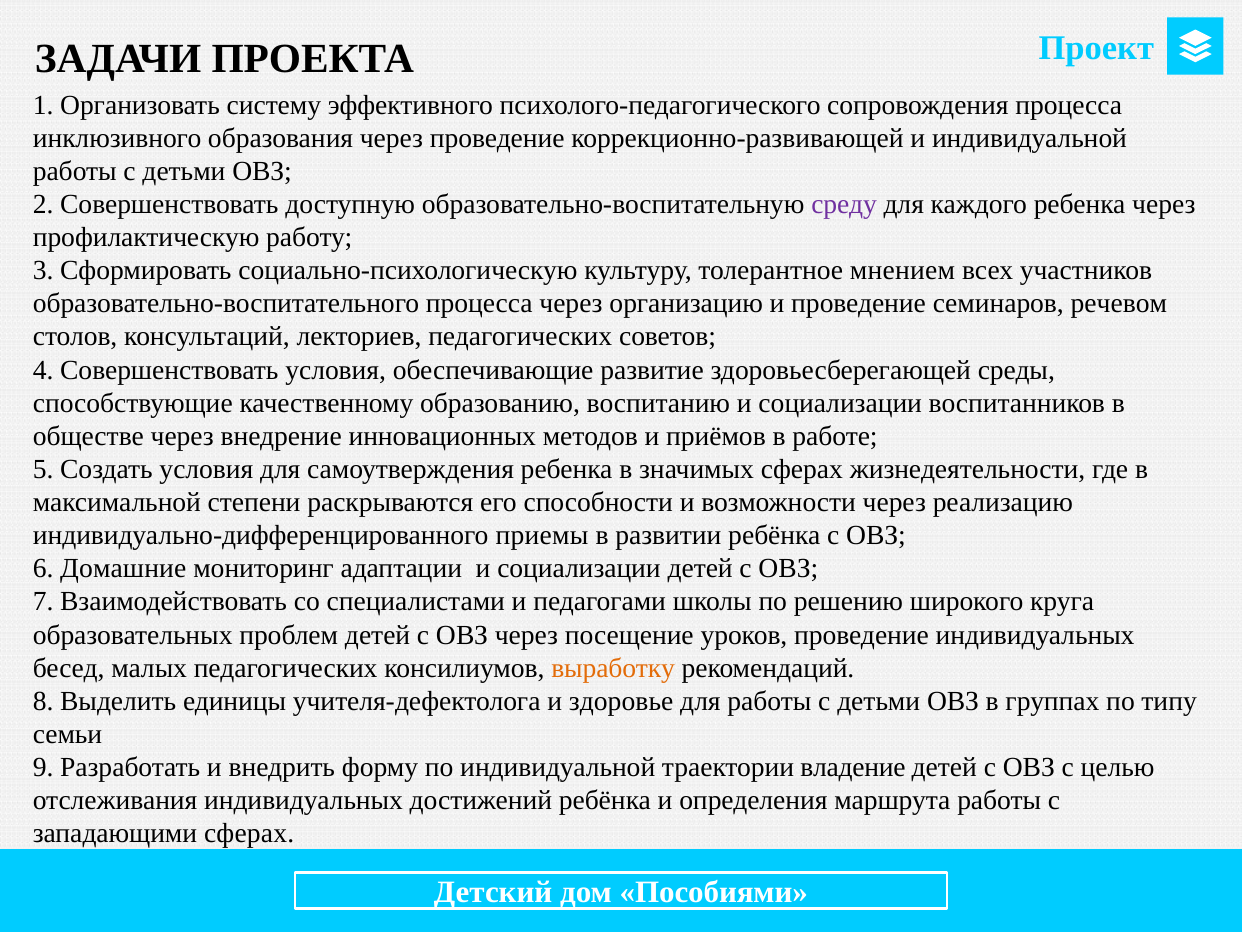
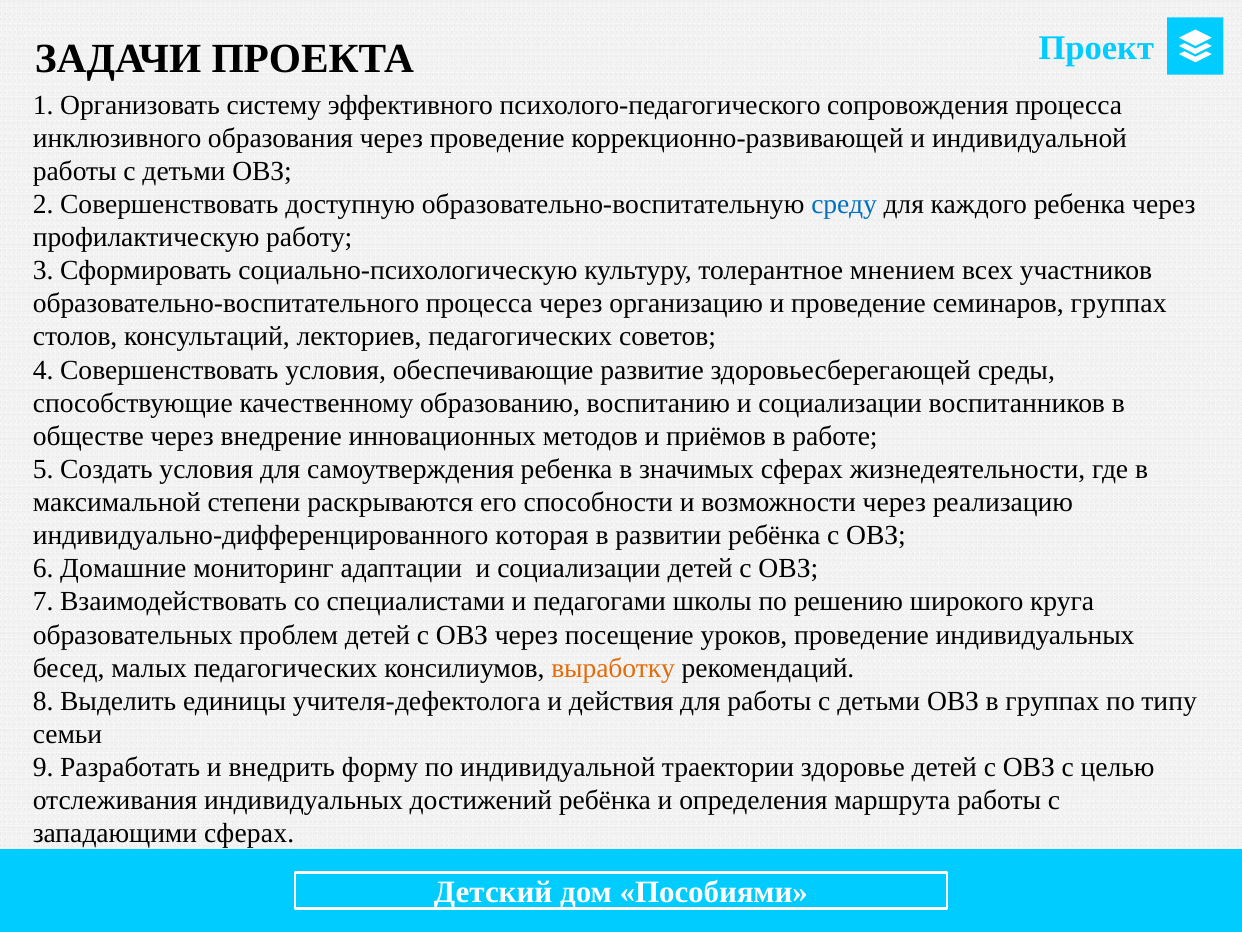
среду colour: purple -> blue (844, 204)
семинаров речевом: речевом -> группах (1119, 304)
приемы: приемы -> которая (542, 535)
здоровье: здоровье -> действия (621, 701)
владение: владение -> здоровье (853, 767)
